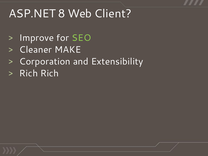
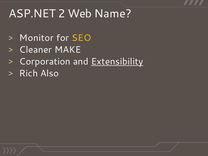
8: 8 -> 2 (62, 14)
Client: Client -> Name (113, 14)
Improve: Improve -> Monitor (36, 38)
SEO colour: light green -> yellow (81, 38)
Extensibility underline: none -> present (117, 62)
Rich Rich: Rich -> Also (50, 73)
